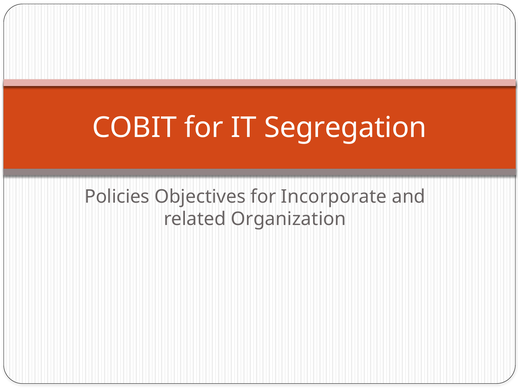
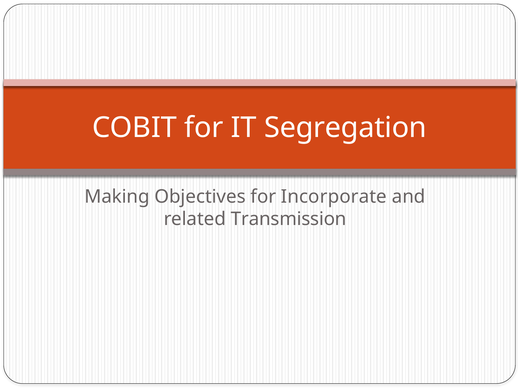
Policies: Policies -> Making (117, 197)
Organization: Organization -> Transmission (289, 219)
